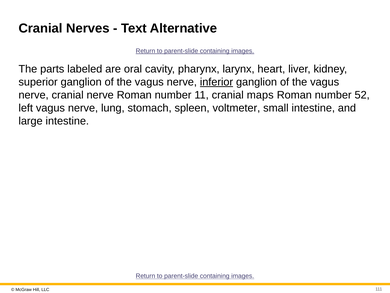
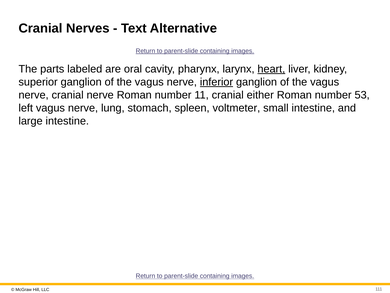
heart underline: none -> present (271, 69)
maps: maps -> either (260, 95)
52: 52 -> 53 (362, 95)
